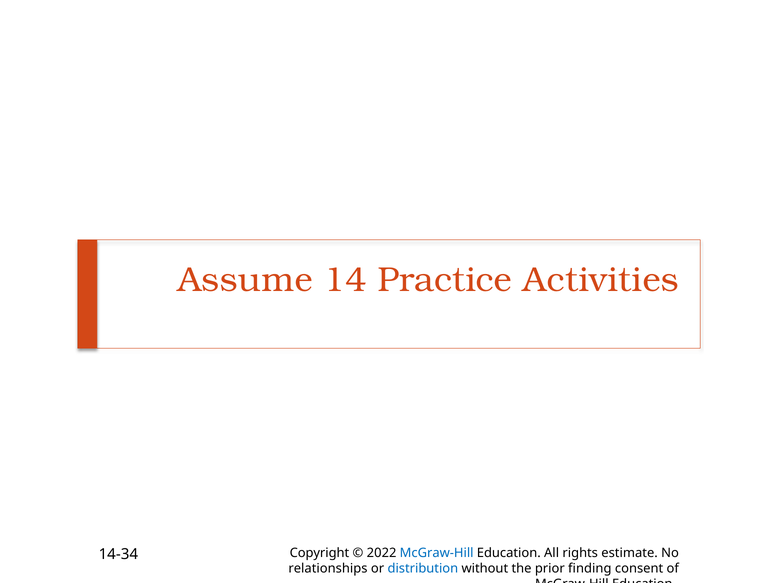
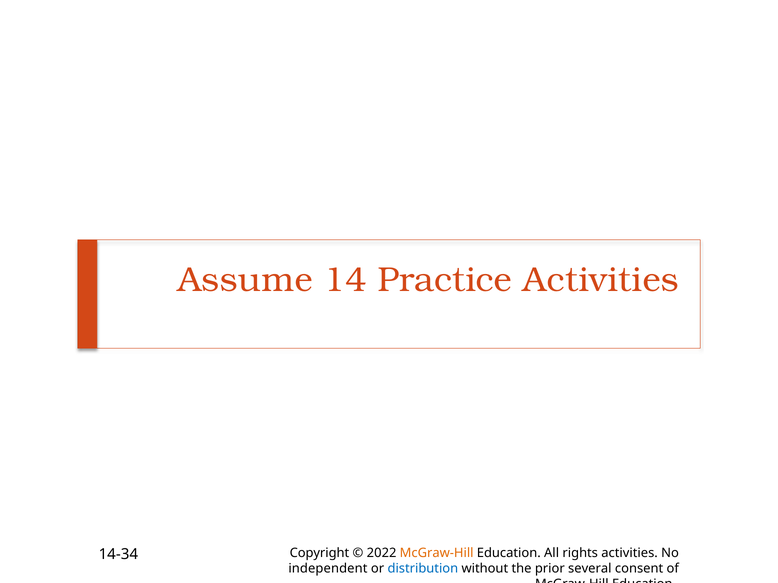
McGraw-Hill colour: blue -> orange (437, 553)
rights estimate: estimate -> activities (630, 553)
relationships: relationships -> independent (328, 569)
finding: finding -> several (590, 569)
